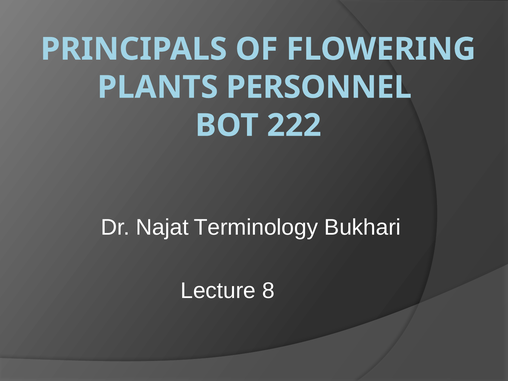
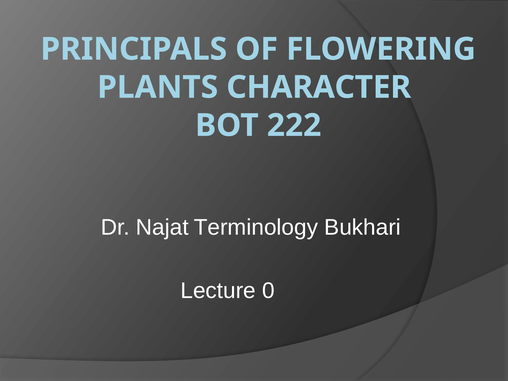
PERSONNEL: PERSONNEL -> CHARACTER (319, 87)
8: 8 -> 0 (268, 291)
